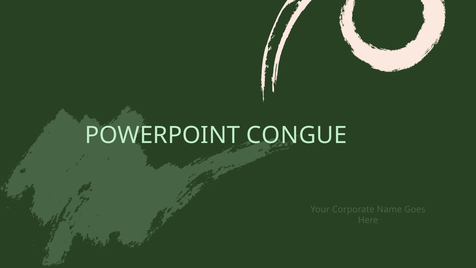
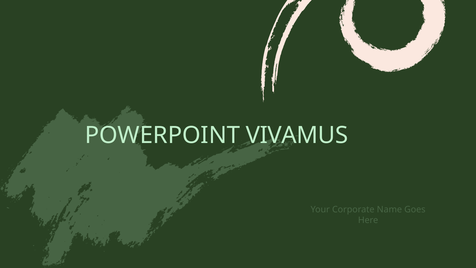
CONGUE: CONGUE -> VIVAMUS (297, 135)
